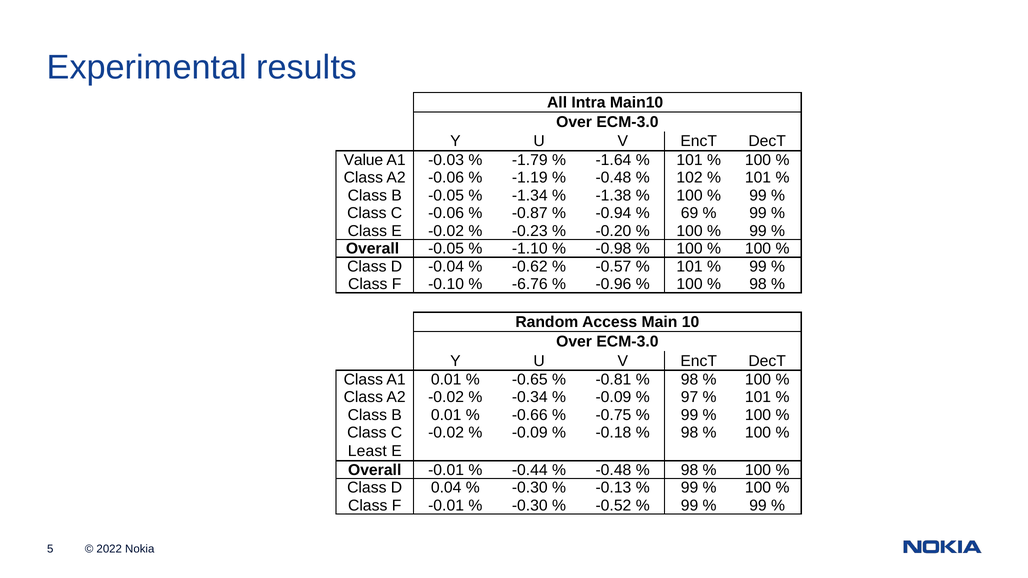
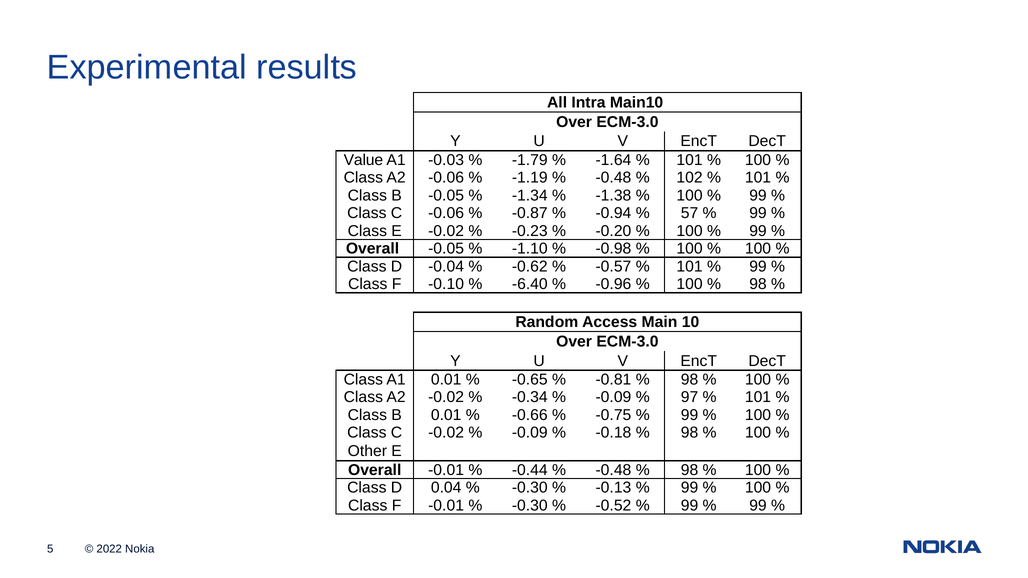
69: 69 -> 57 (690, 213)
-6.76: -6.76 -> -6.40 (530, 284)
Least: Least -> Other (367, 452)
